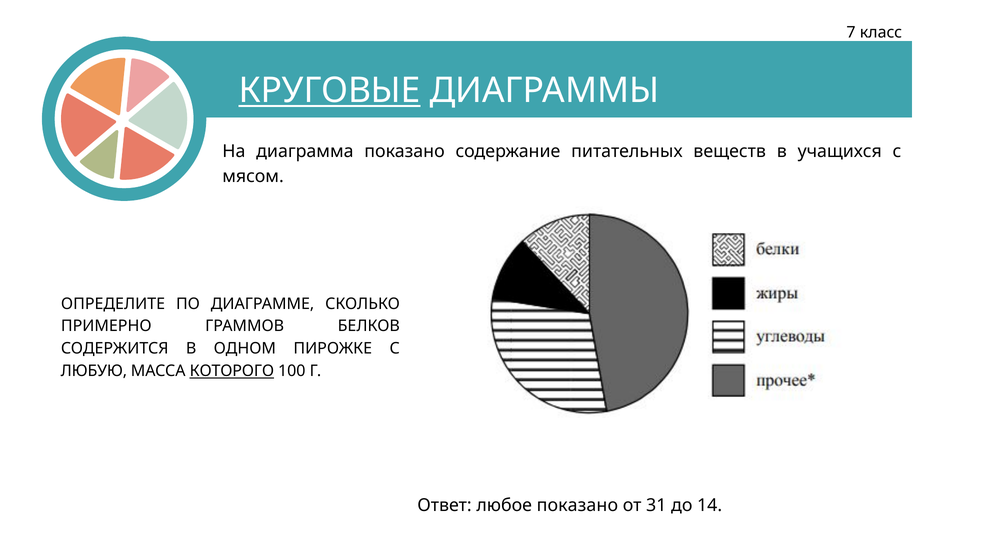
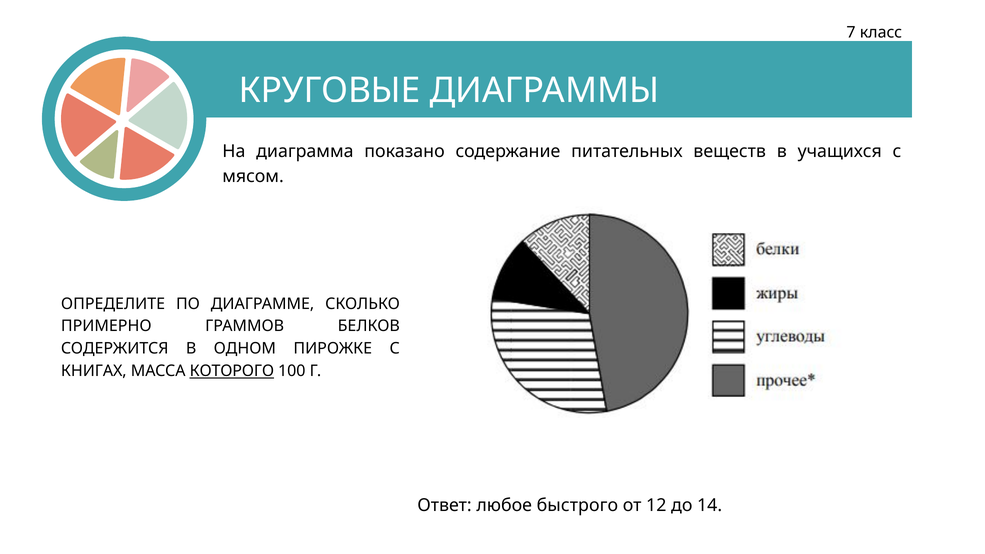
КРУГОВЫЕ underline: present -> none (330, 91)
ЛЮБУЮ: ЛЮБУЮ -> КНИГАХ (94, 371)
любое показано: показано -> быстрого (577, 505)
31: 31 -> 12 (656, 505)
